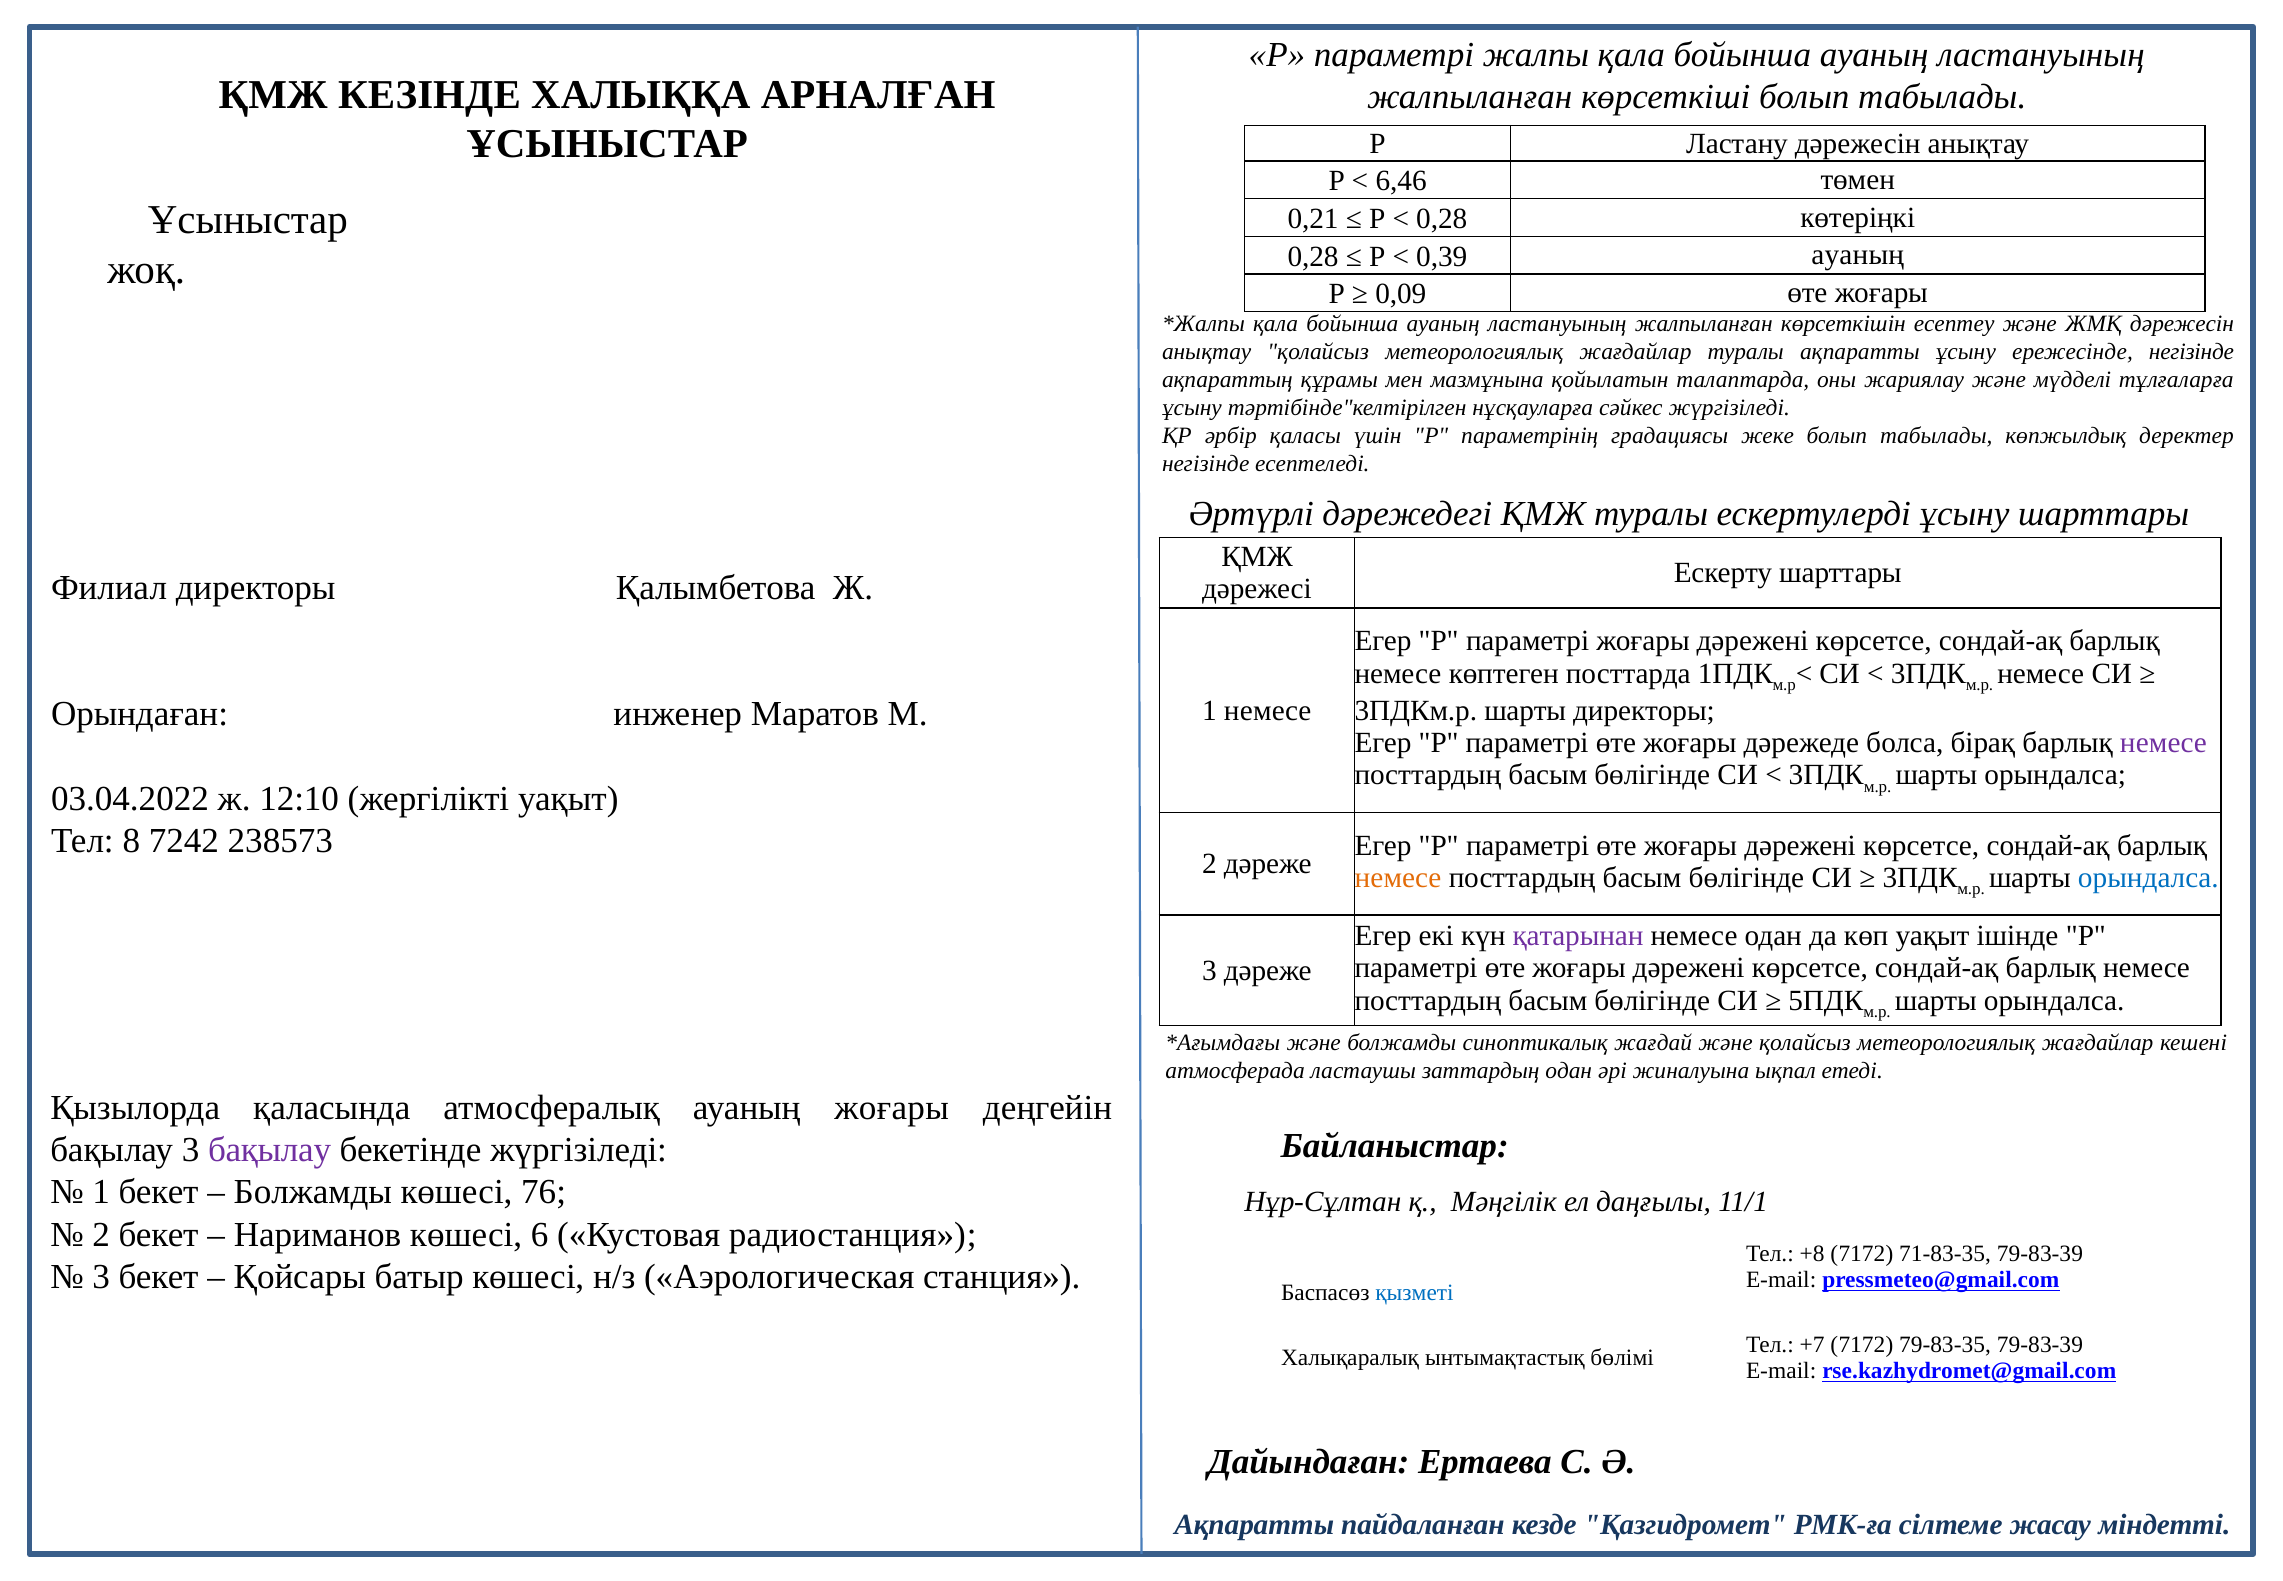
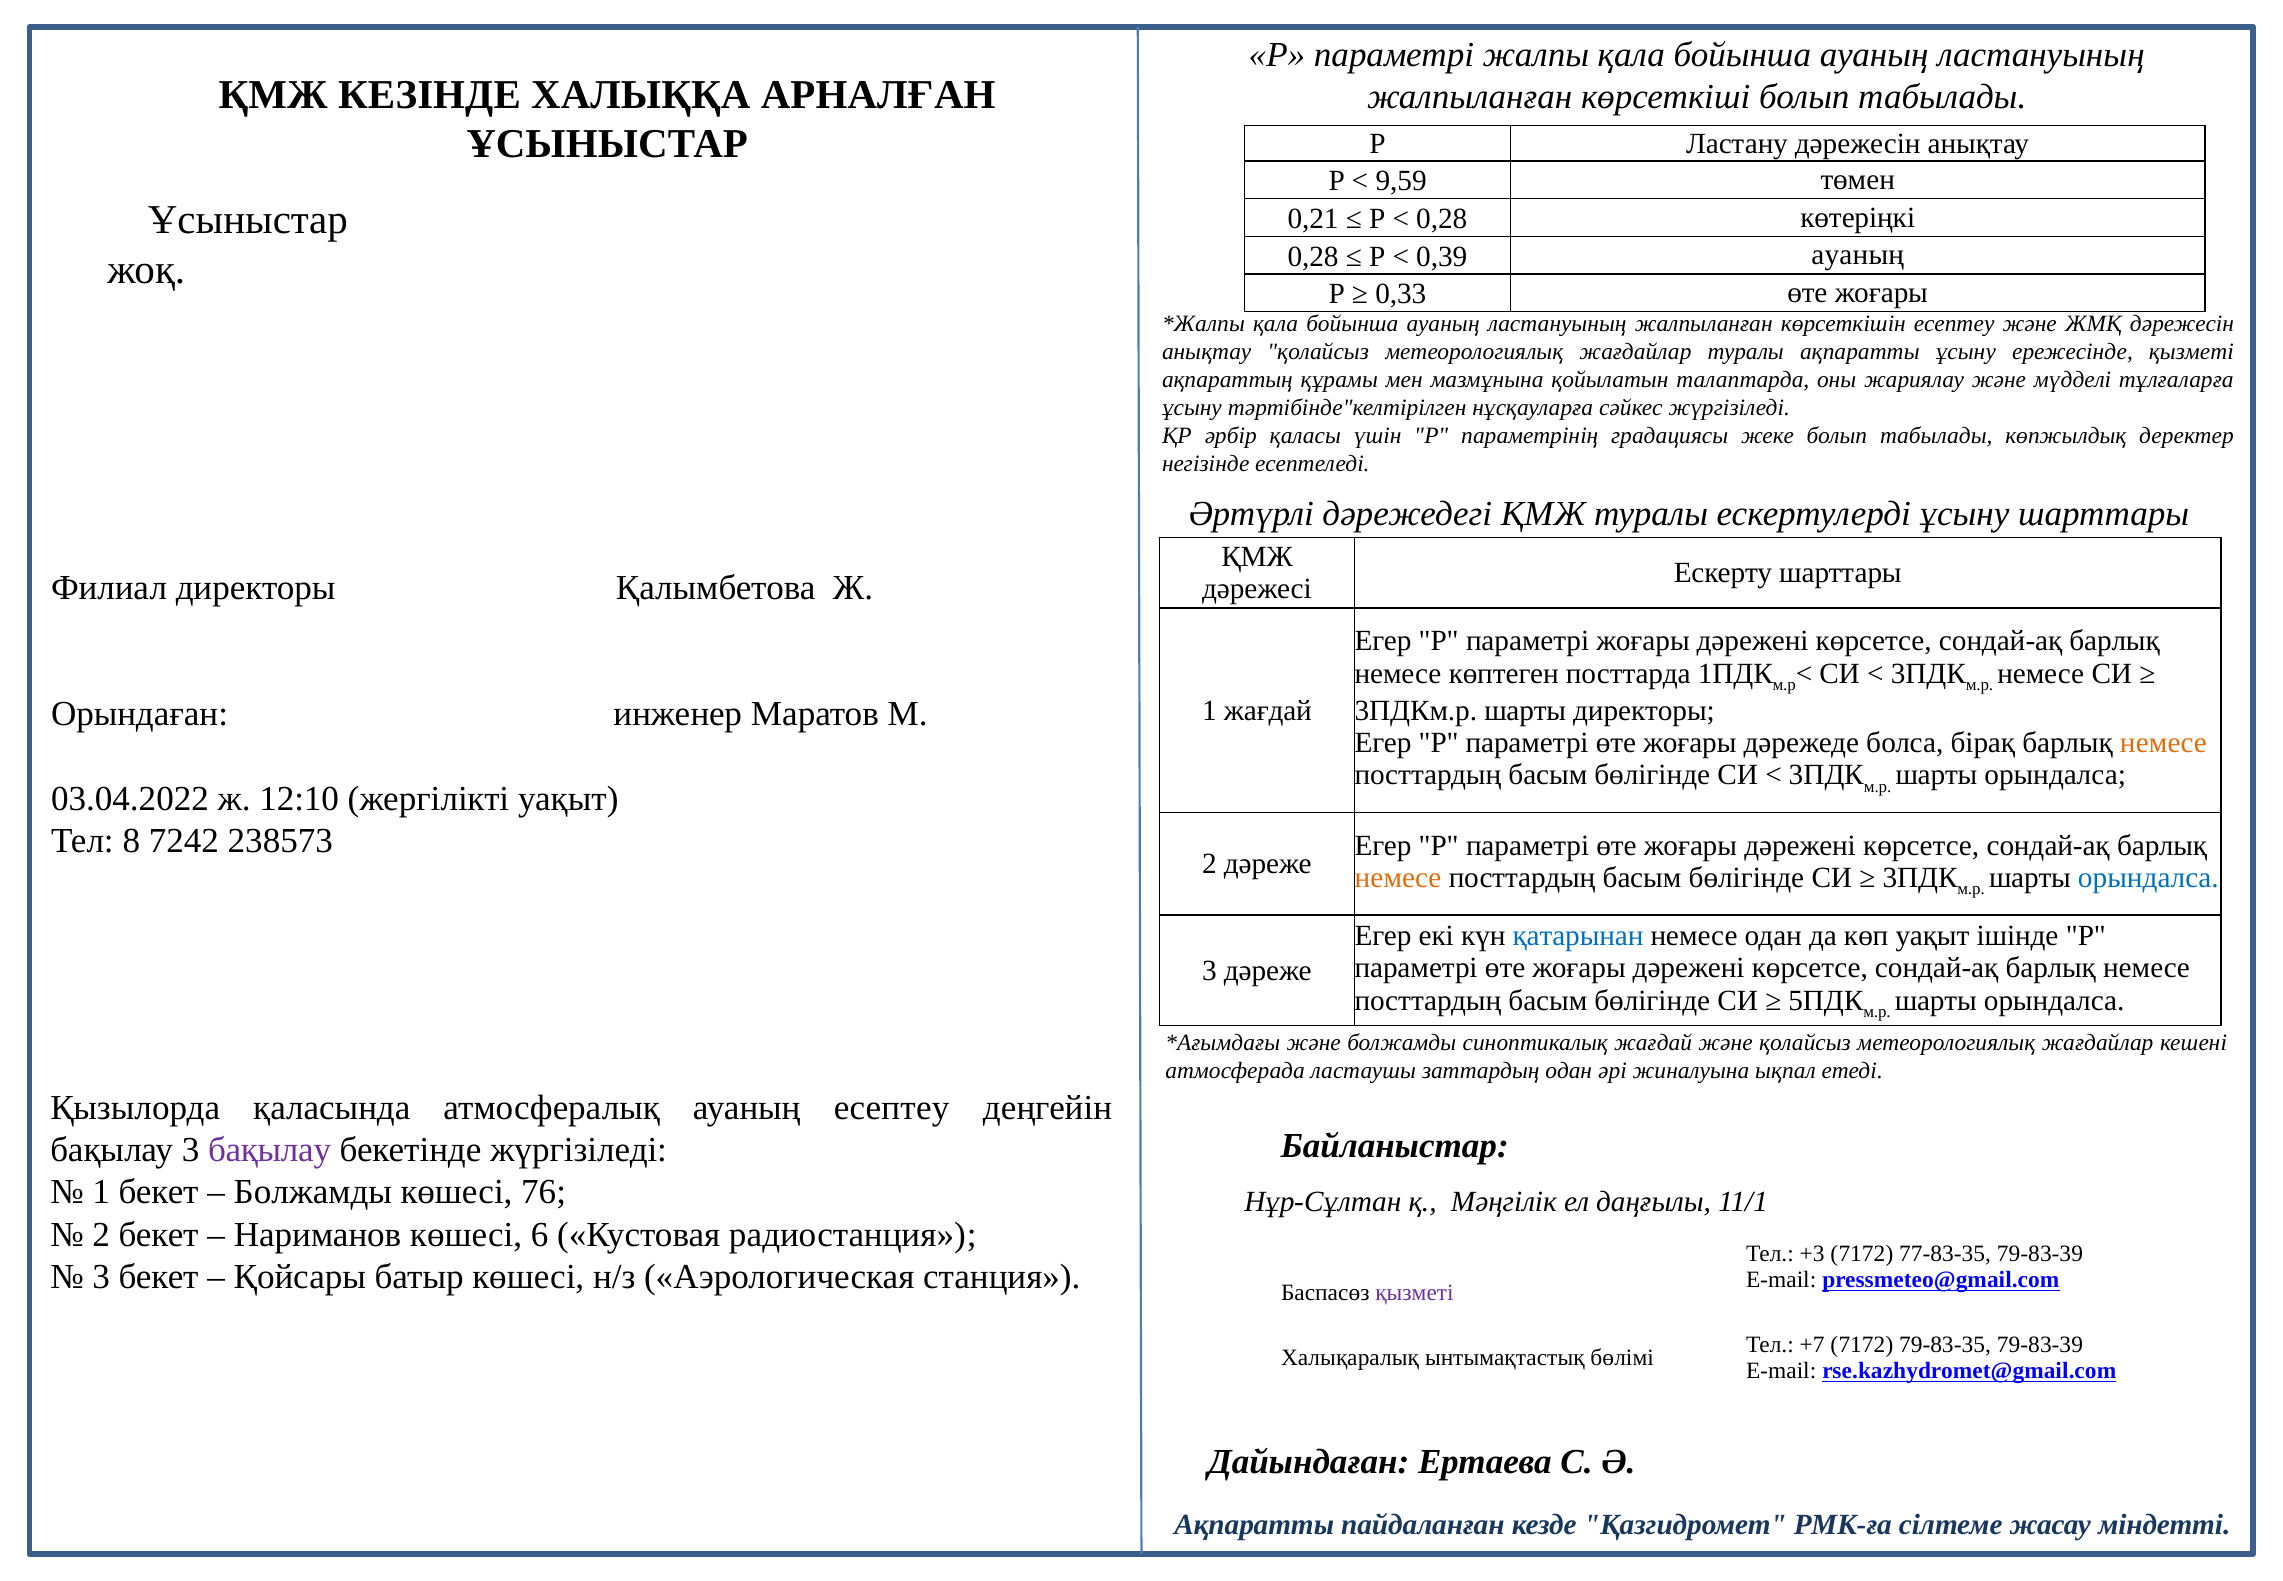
6,46: 6,46 -> 9,59 (1401, 181)
0,09: 0,09 -> 0,33 (1401, 294)
ережесінде негізінде: негізінде -> қызметі (2191, 352)
1 немесе: немесе -> жағдай (1268, 710)
немесе colour: purple -> orange (2163, 743)
қатарынан colour: purple -> blue (1578, 936)
ауаның жоғары: жоғары -> есептеу (892, 1108)
+8: +8 -> +3 (1812, 1253)
71-83-35: 71-83-35 -> 77-83-35 (1945, 1253)
қызметі colour: blue -> purple (1415, 1292)
